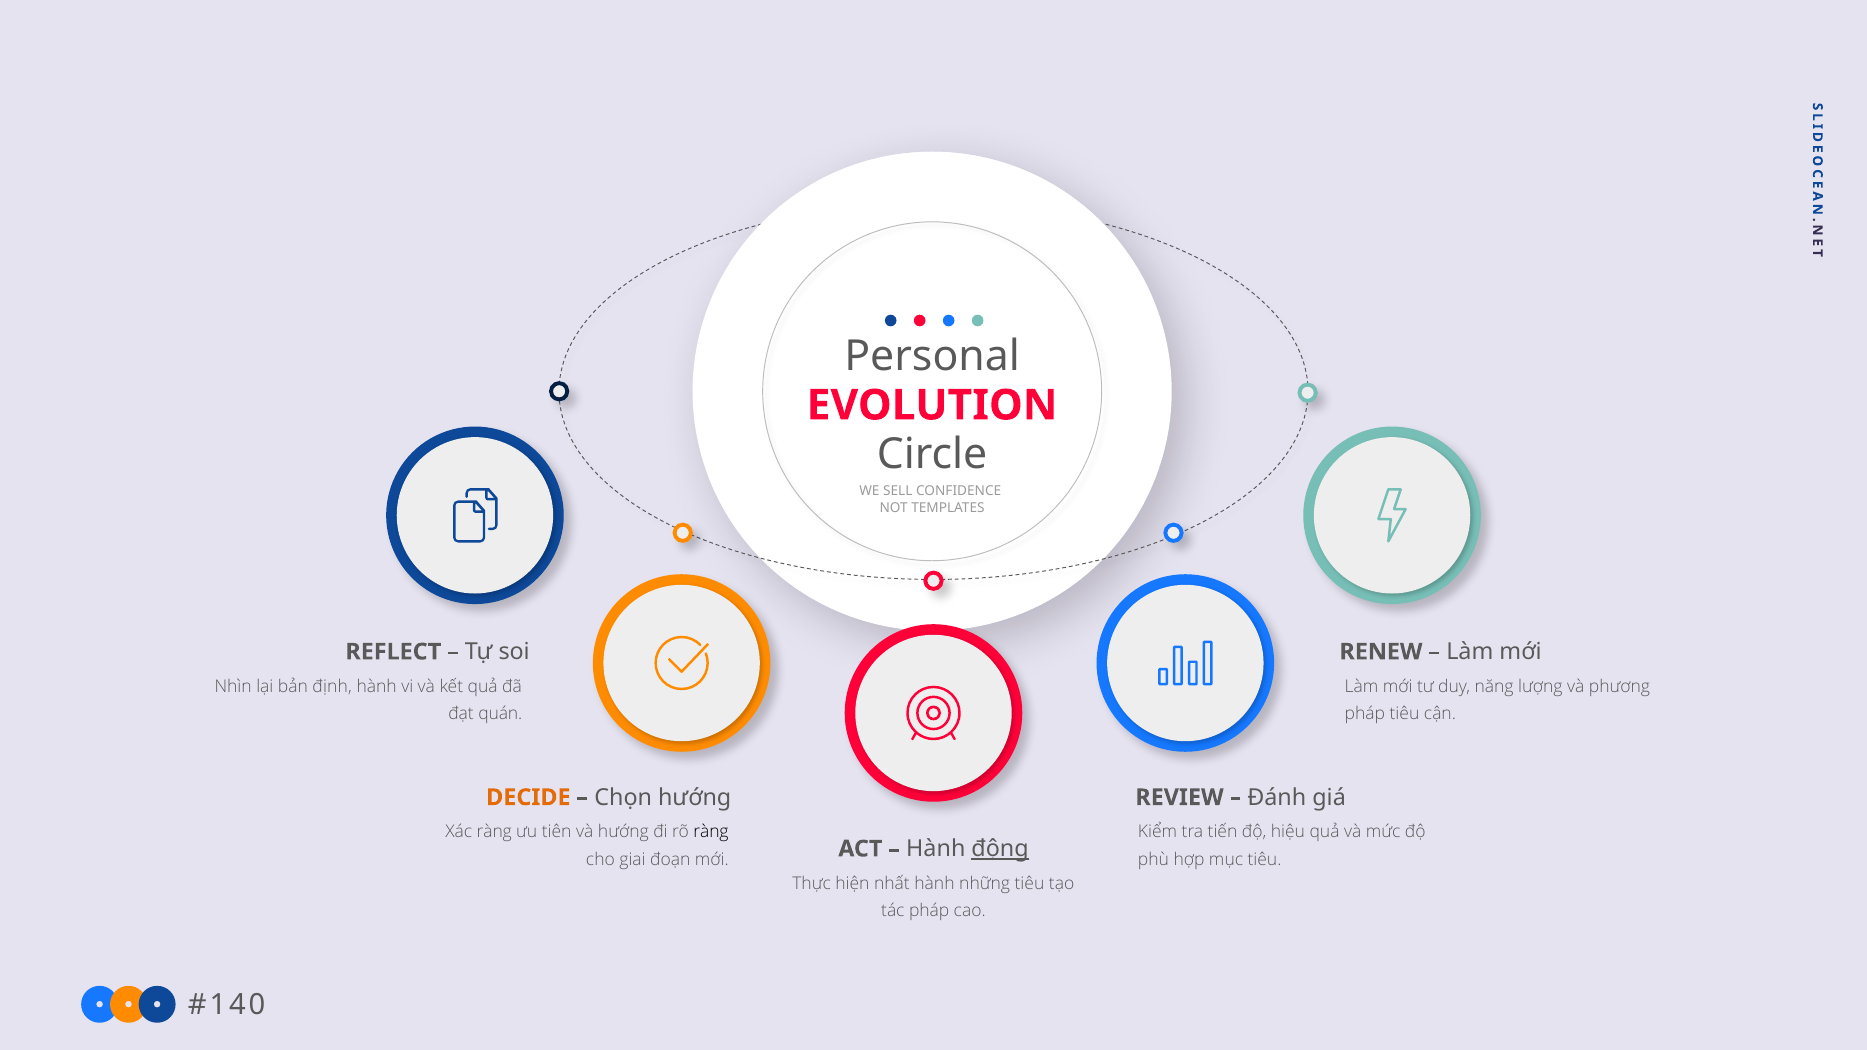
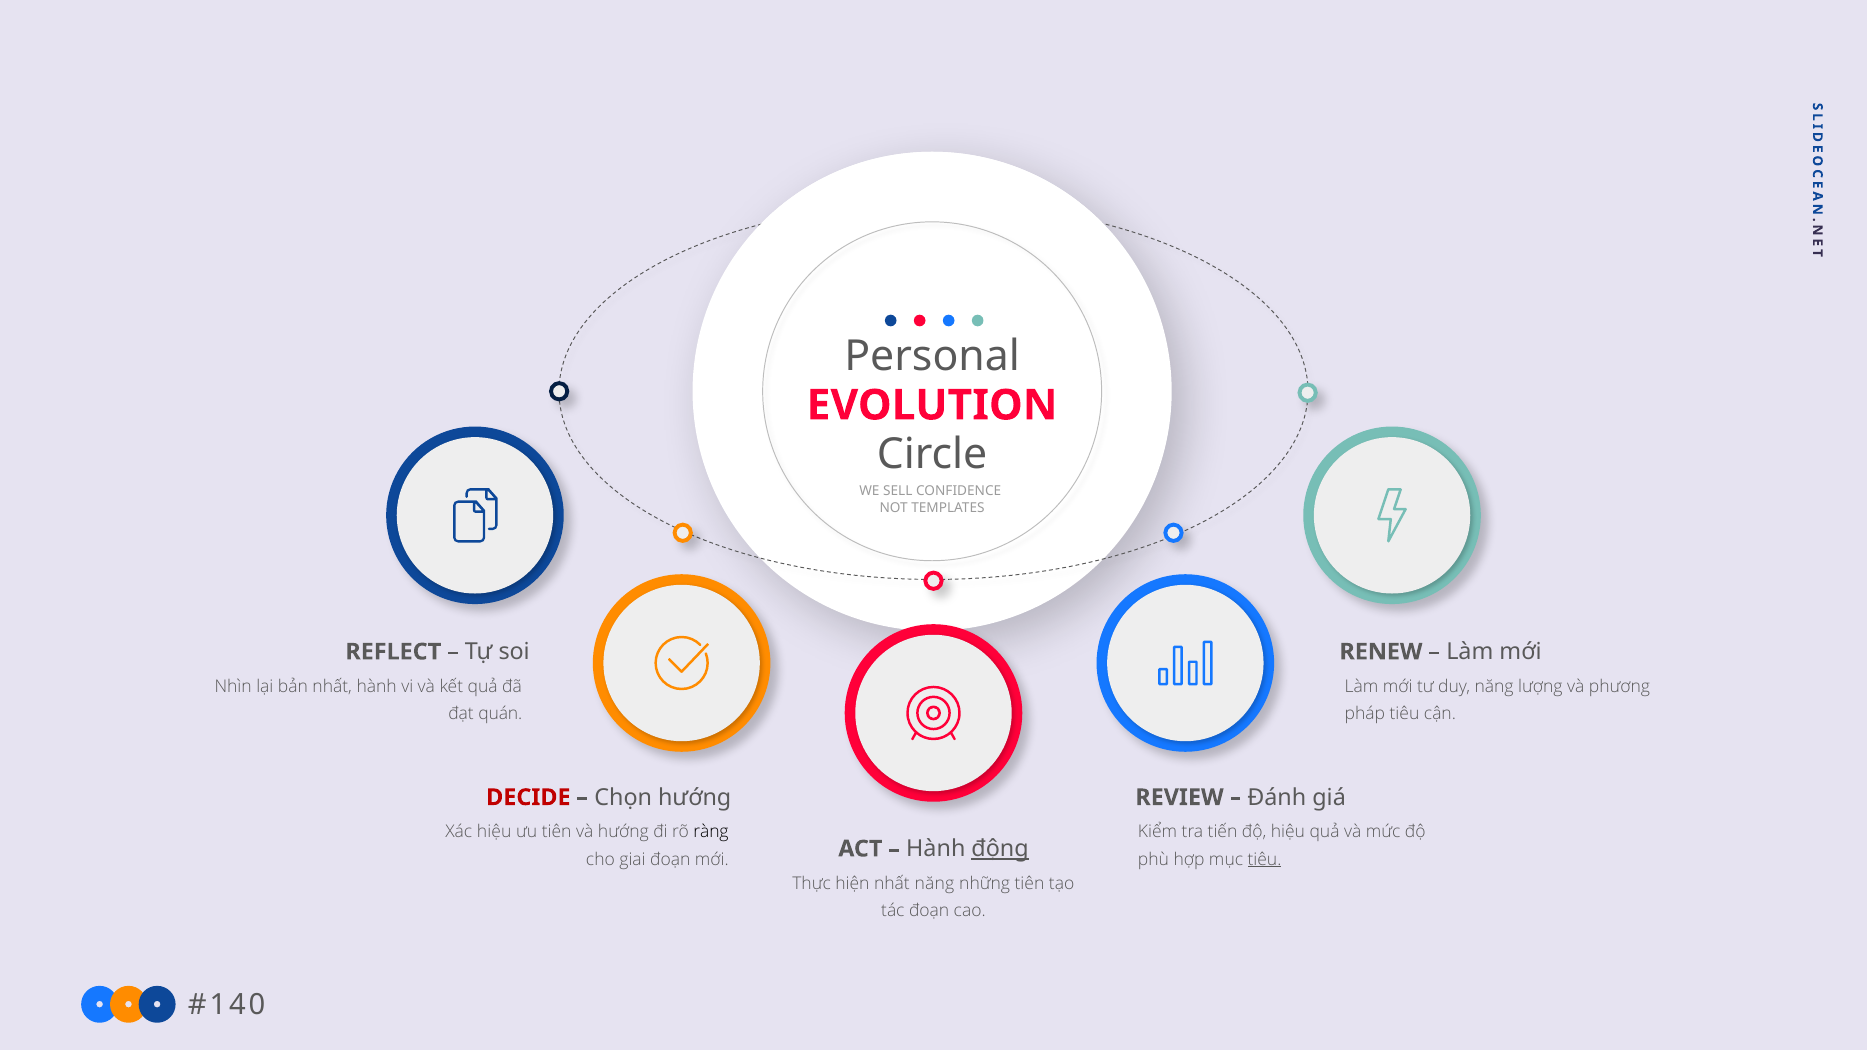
bản định: định -> nhất (332, 686)
DECIDE colour: orange -> red (528, 798)
Xác ràng: ràng -> hiệu (494, 832)
tiêu underline: none -> present (1265, 859)
nhất hành: hành -> năng (934, 884)
những tiêu: tiêu -> tiên (1030, 884)
tác pháp: pháp -> đoạn (929, 911)
